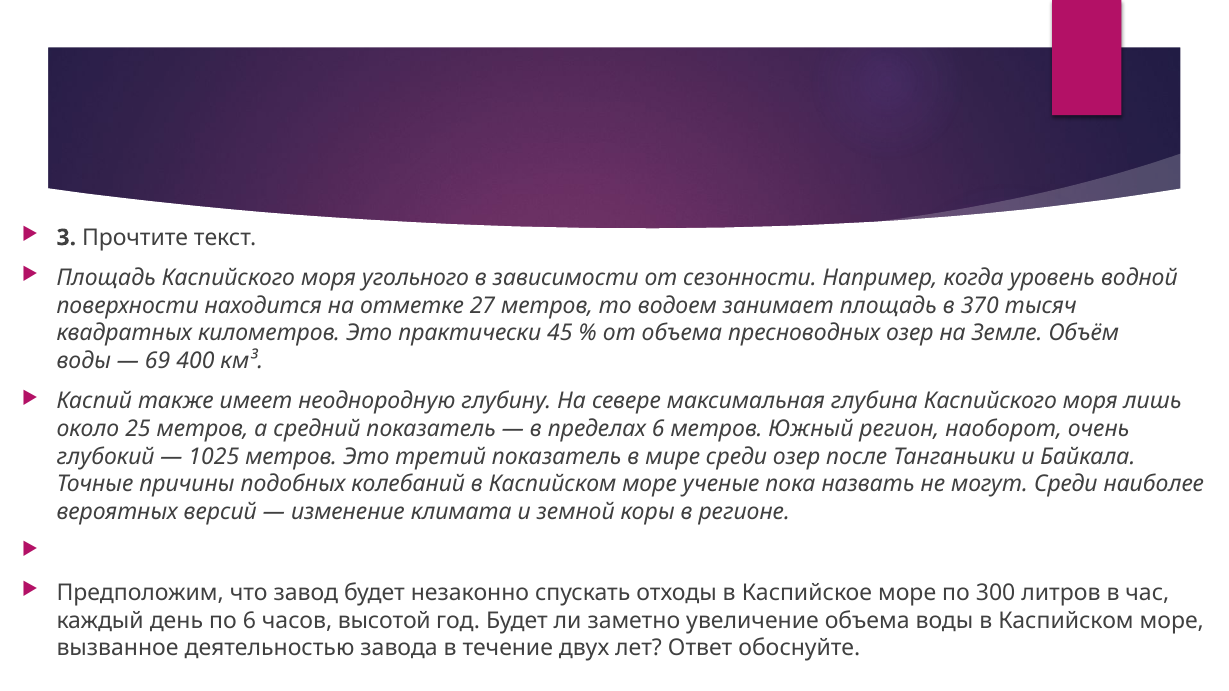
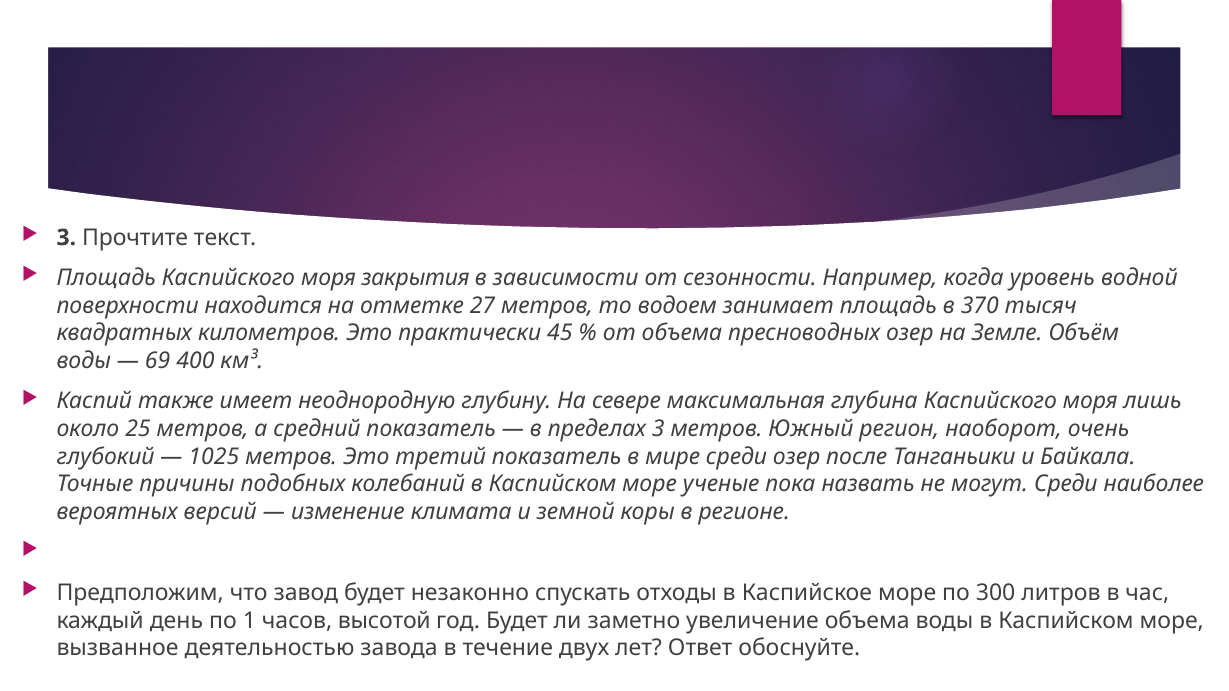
угольного: угольного -> закрытия (415, 278)
пределах 6: 6 -> 3 (658, 429)
по 6: 6 -> 1 (249, 621)
